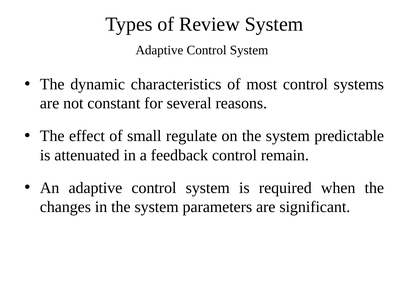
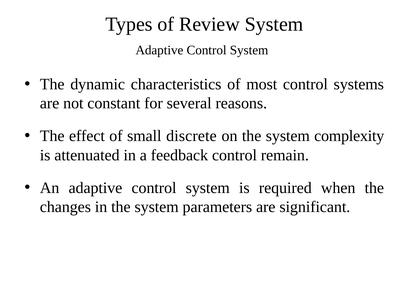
regulate: regulate -> discrete (191, 136)
predictable: predictable -> complexity (349, 136)
